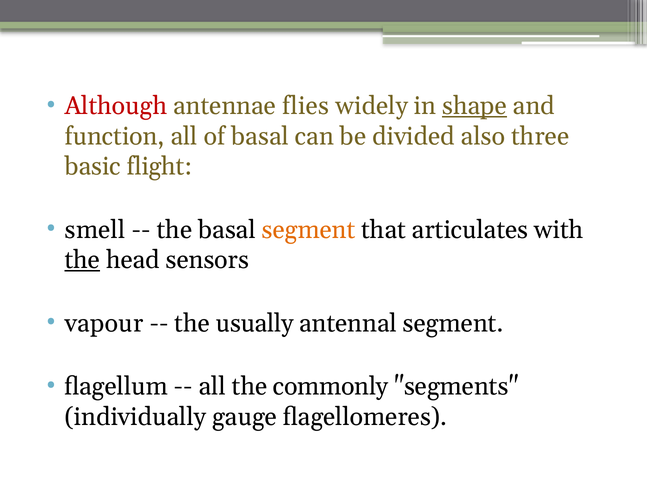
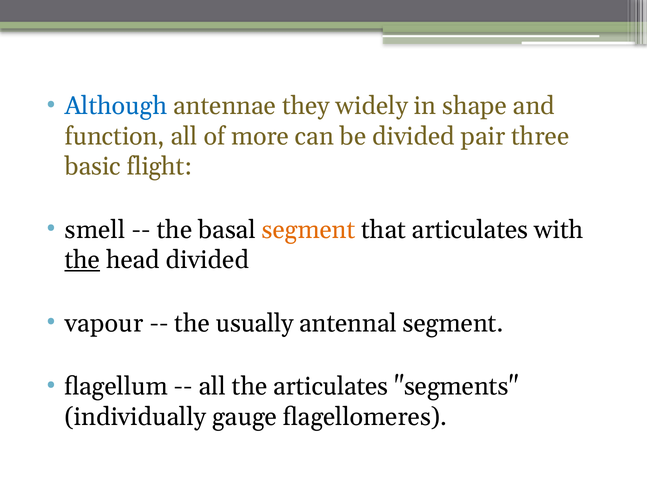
Although colour: red -> blue (116, 106)
flies: flies -> they (306, 106)
shape underline: present -> none (475, 106)
of basal: basal -> more (260, 136)
also: also -> pair (483, 136)
head sensors: sensors -> divided (207, 260)
the commonly: commonly -> articulates (331, 386)
